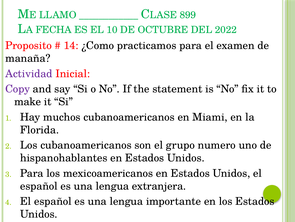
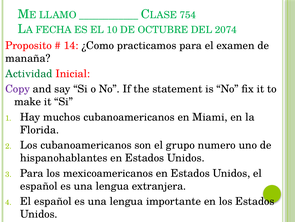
899: 899 -> 754 (188, 15)
2022: 2022 -> 2074 (226, 30)
Actividad colour: purple -> green (29, 73)
